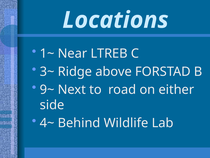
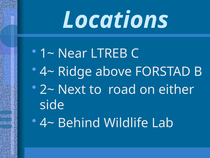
3~: 3~ -> 4~ (47, 71)
9~: 9~ -> 2~ (47, 89)
